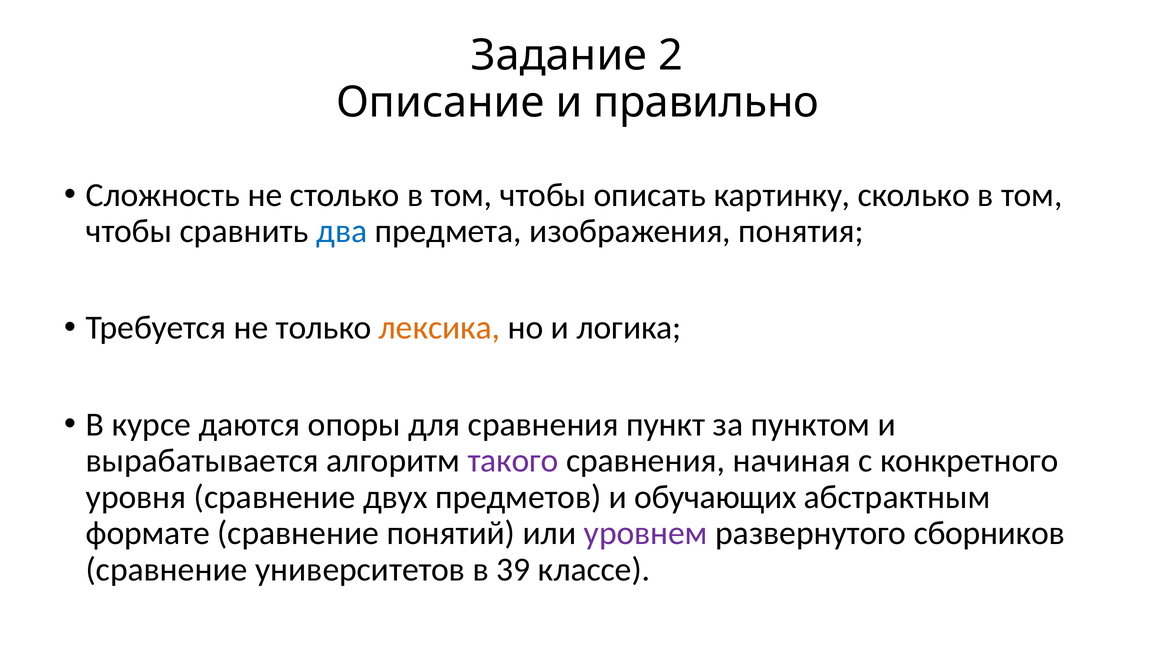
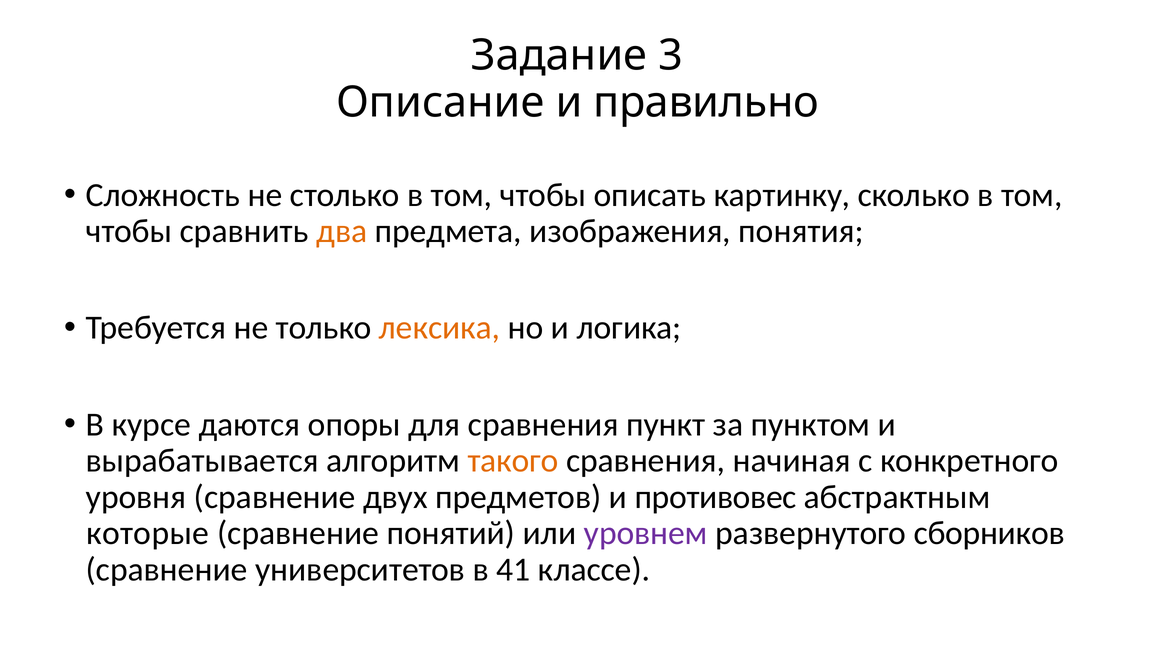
2: 2 -> 3 (671, 56)
два colour: blue -> orange (342, 231)
такого colour: purple -> orange (513, 461)
обучающих: обучающих -> противовес (716, 497)
формате: формате -> которые (148, 533)
39: 39 -> 41 (513, 570)
